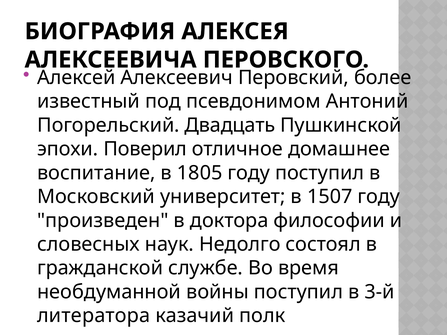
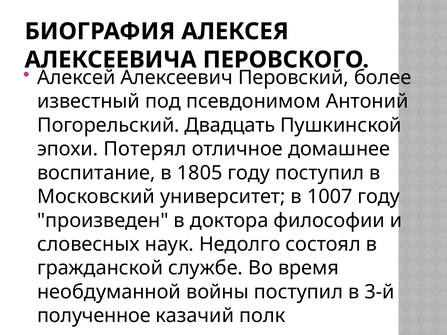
Поверил: Поверил -> Потерял (145, 149)
1507: 1507 -> 1007 (330, 197)
литератора: литератора -> полученное (94, 316)
